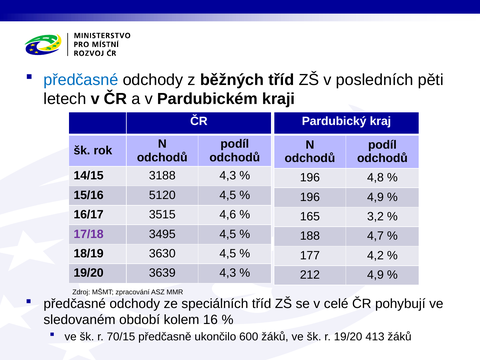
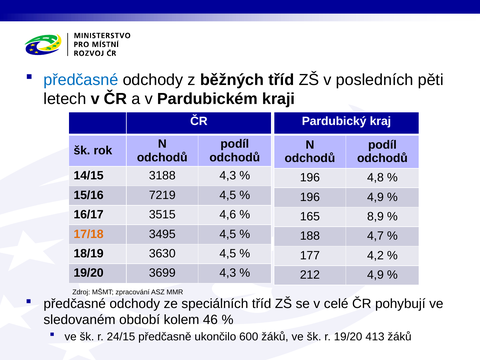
5120: 5120 -> 7219 (162, 195)
3,2: 3,2 -> 8,9 (375, 217)
17/18 colour: purple -> orange (89, 234)
3639: 3639 -> 3699 (162, 273)
16: 16 -> 46 (210, 320)
70/15: 70/15 -> 24/15 (121, 337)
